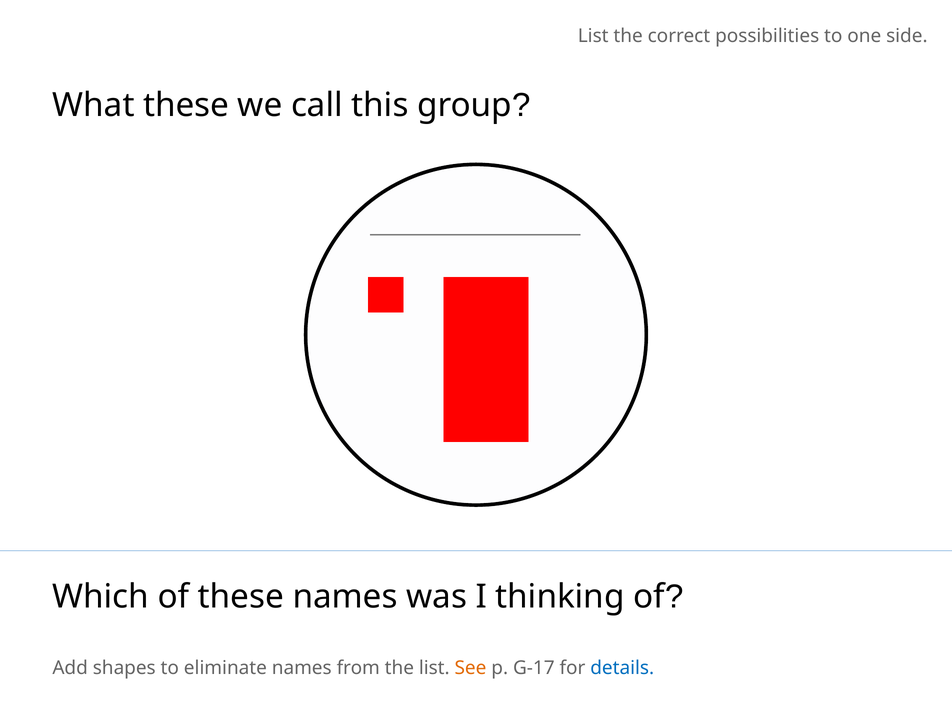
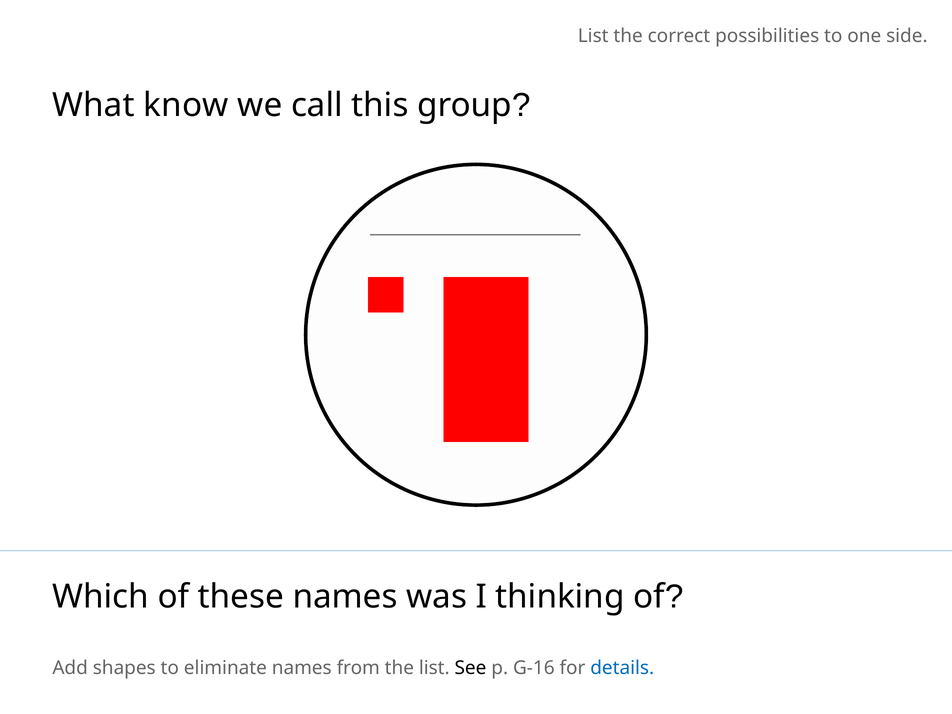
What these: these -> know (186, 105)
See colour: orange -> black (470, 668)
G-17: G-17 -> G-16 (534, 668)
